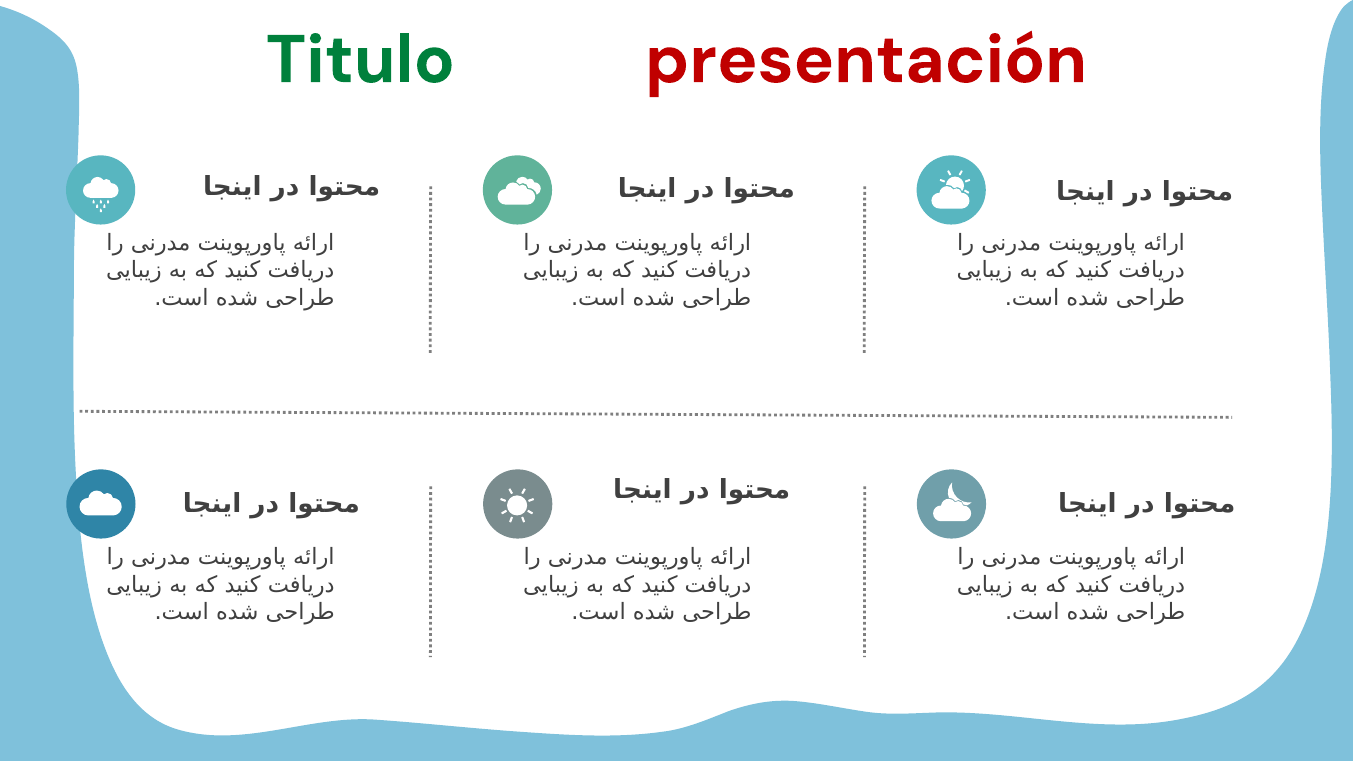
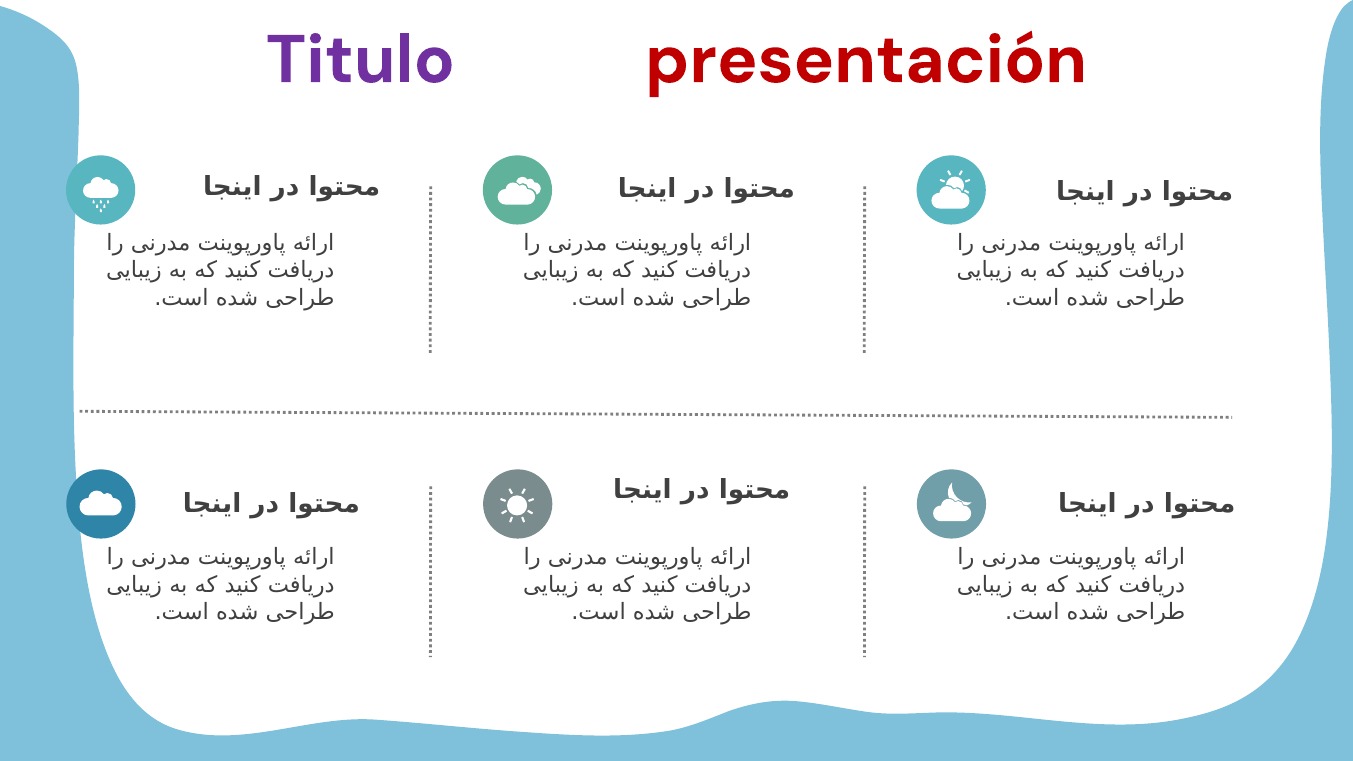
Titulo colour: green -> purple (360, 60)
